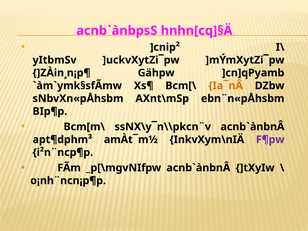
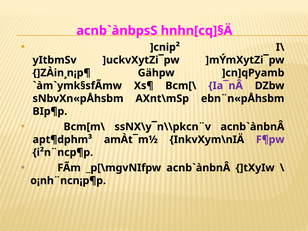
Ia¯nÂ colour: orange -> purple (226, 86)
